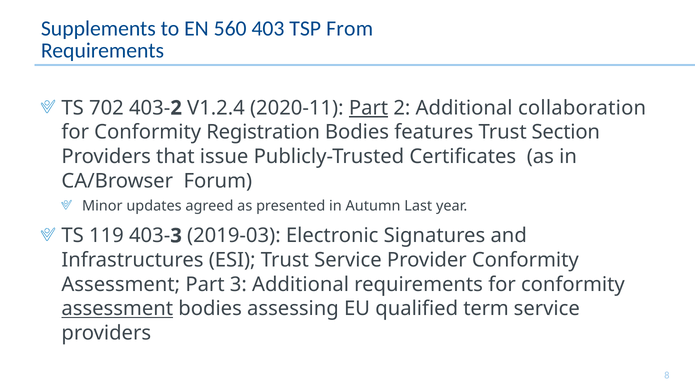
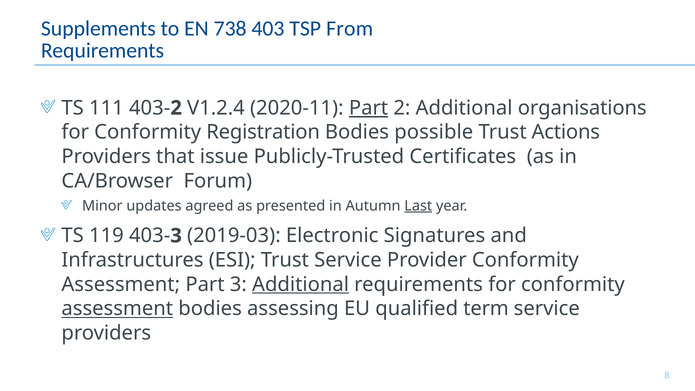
560: 560 -> 738 (230, 29)
702: 702 -> 111 (106, 108)
collaboration: collaboration -> organisations (582, 108)
features: features -> possible (434, 132)
Section: Section -> Actions (566, 132)
Last underline: none -> present (418, 206)
Additional underline: none -> present (301, 284)
